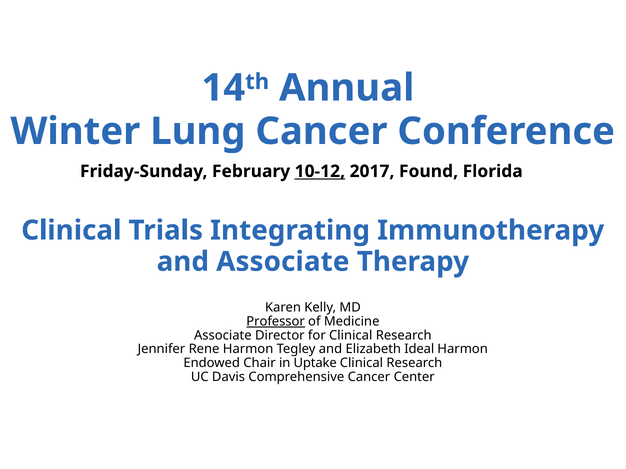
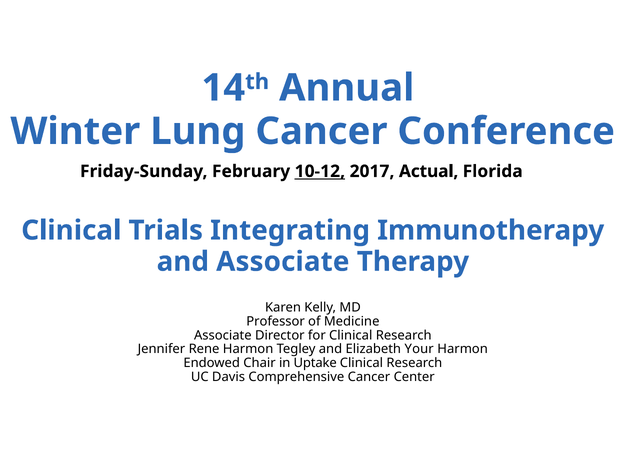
Found: Found -> Actual (429, 172)
Professor underline: present -> none (276, 322)
Ideal: Ideal -> Your (419, 350)
